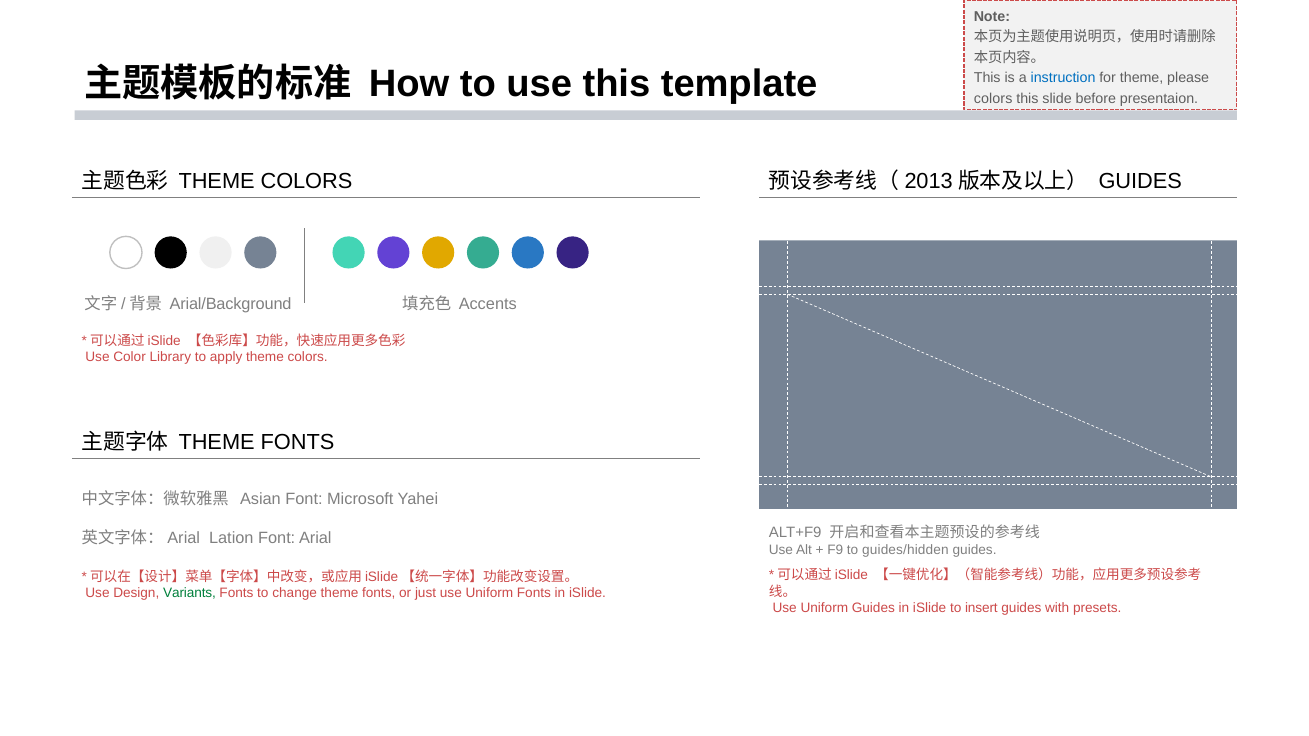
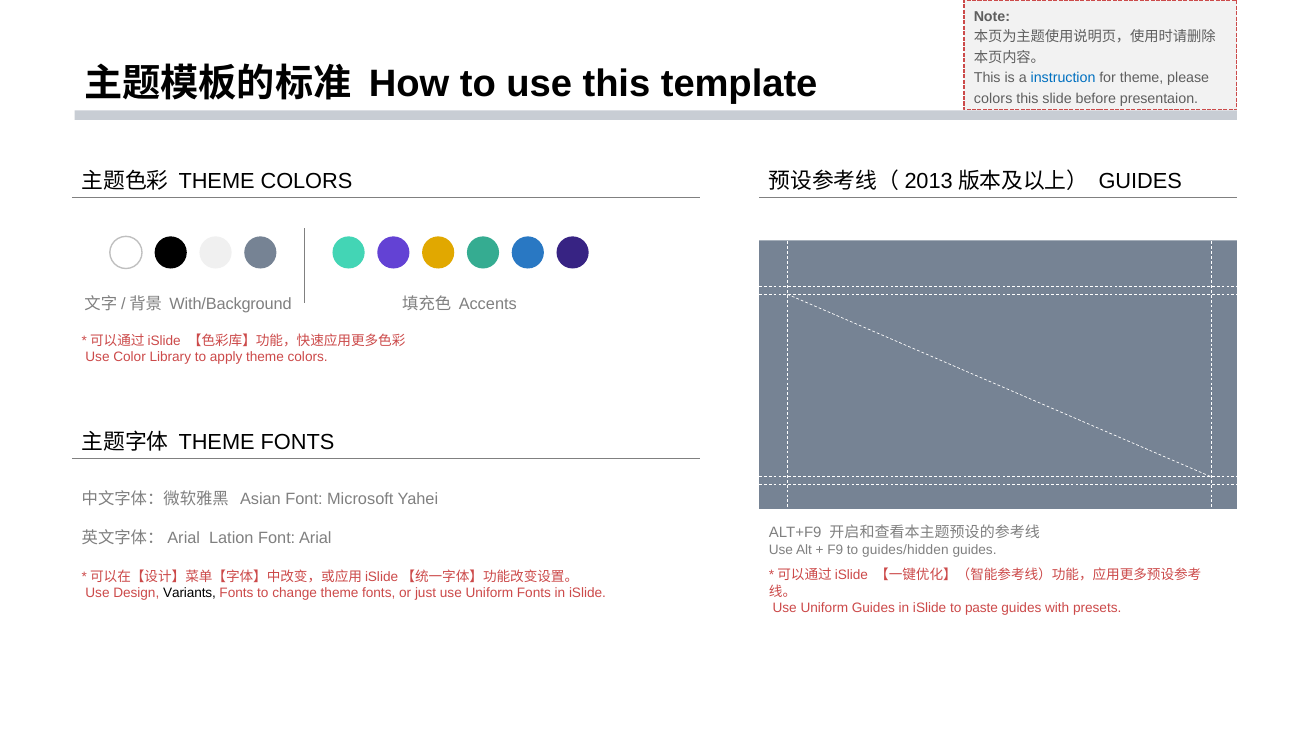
Arial/Background: Arial/Background -> With/Background (231, 305)
Variants colour: green -> black (190, 593)
insert: insert -> paste (981, 608)
